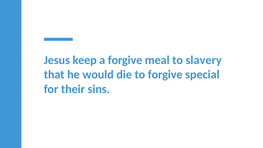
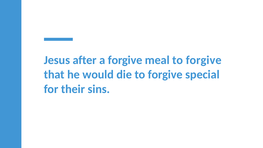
keep: keep -> after (85, 60)
meal to slavery: slavery -> forgive (204, 60)
